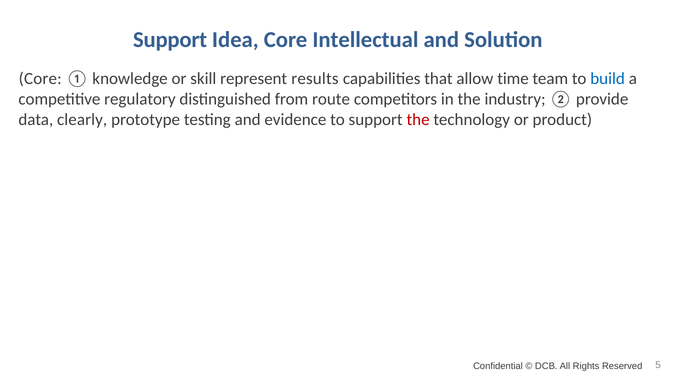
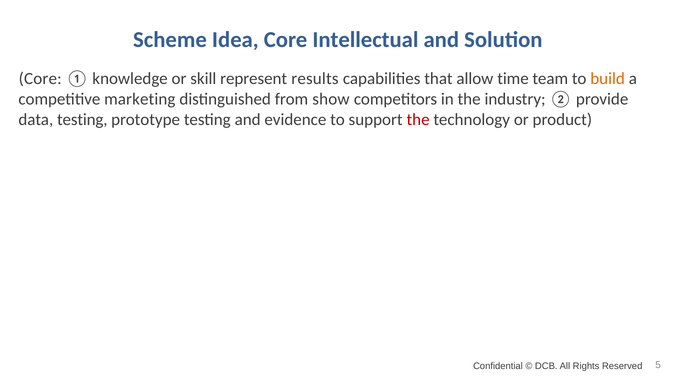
Support: Support -> Scheme (170, 40)
build colour: blue -> orange (608, 79)
regulatory: regulatory -> marketing (140, 99)
route: route -> show (331, 99)
data clearly: clearly -> testing (82, 120)
